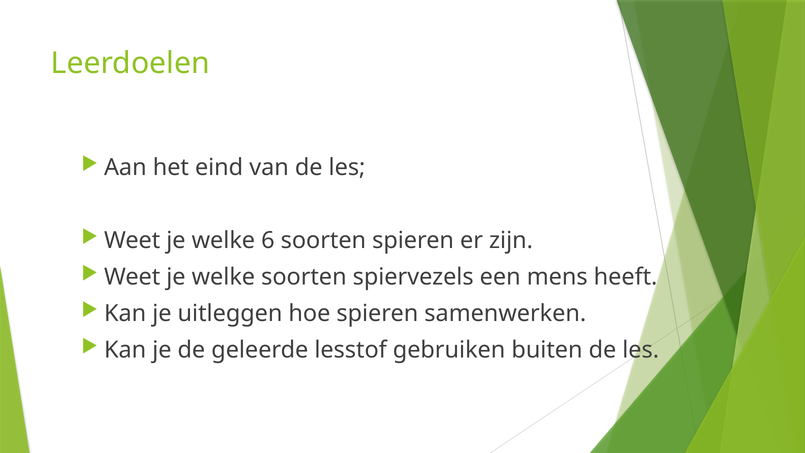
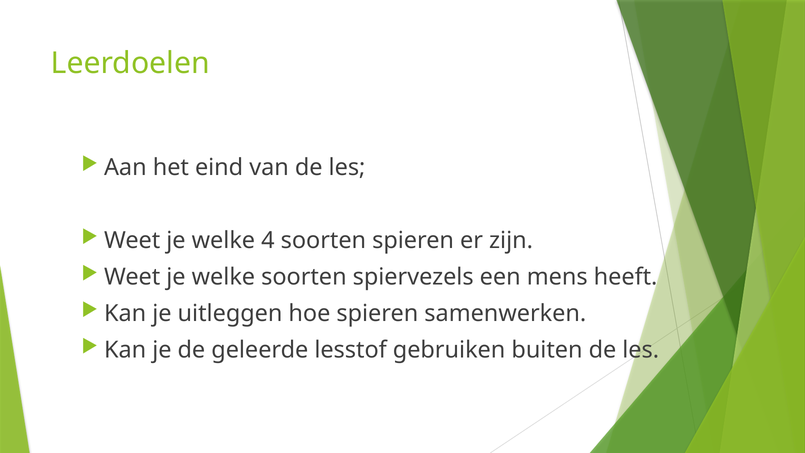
6: 6 -> 4 (268, 240)
